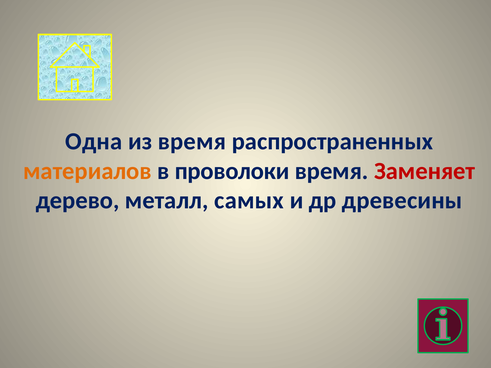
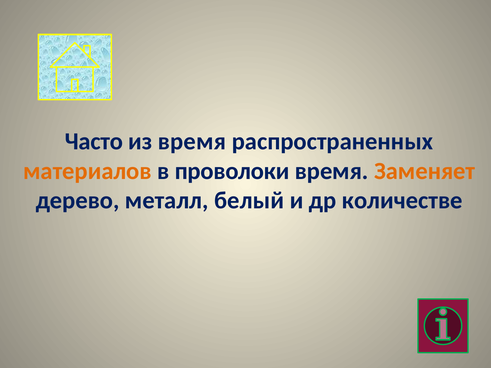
Одна: Одна -> Часто (94, 142)
Заменяет colour: red -> orange (425, 171)
самых: самых -> белый (249, 201)
древесины: древесины -> количестве (402, 201)
